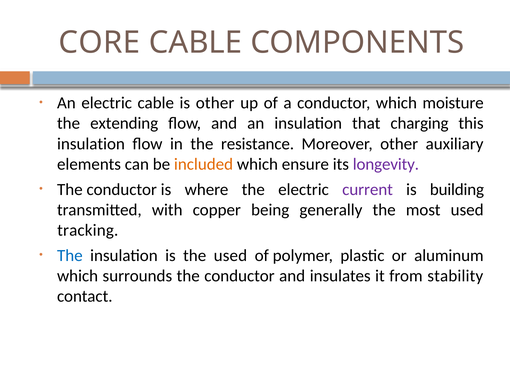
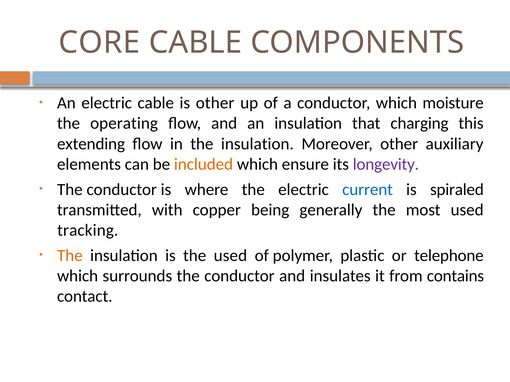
extending: extending -> operating (124, 124)
insulation: insulation -> extending (91, 144)
in the resistance: resistance -> insulation (257, 144)
current colour: purple -> blue (368, 190)
building: building -> spiraled (457, 190)
The colour: blue -> orange (70, 256)
aluminum: aluminum -> telephone (449, 256)
stability: stability -> contains (455, 276)
